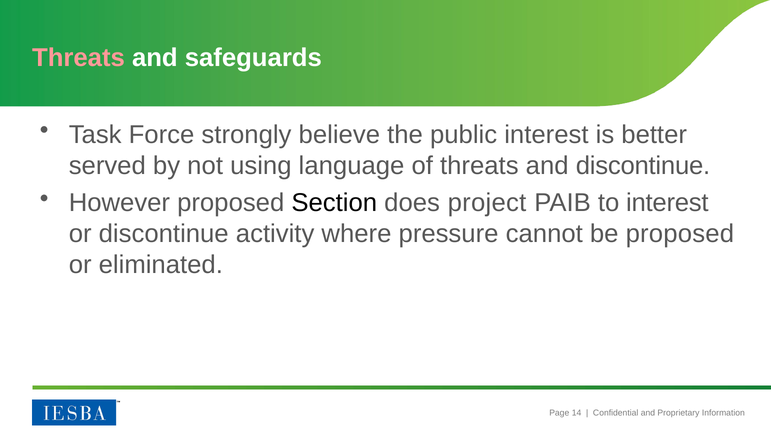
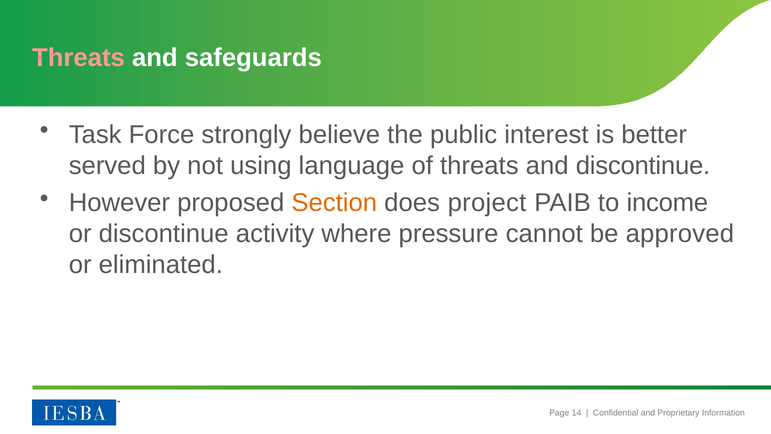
Section colour: black -> orange (334, 203)
to interest: interest -> income (667, 203)
be proposed: proposed -> approved (680, 234)
